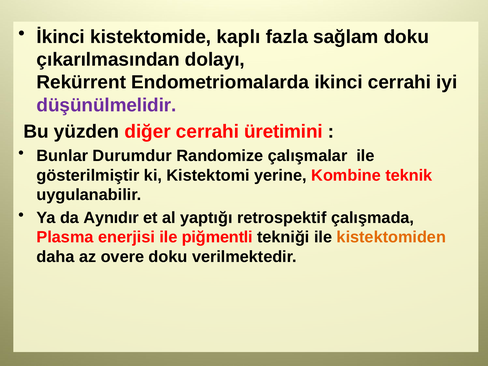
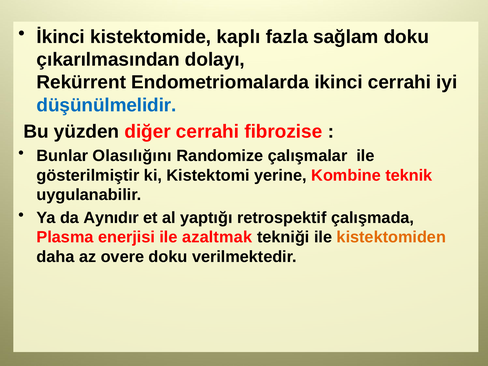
düşünülmelidir colour: purple -> blue (107, 105)
üretimini: üretimini -> fibrozise (283, 132)
Durumdur: Durumdur -> Olasılığını (132, 156)
piğmentli: piğmentli -> azaltmak (217, 237)
